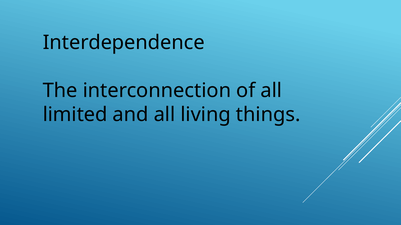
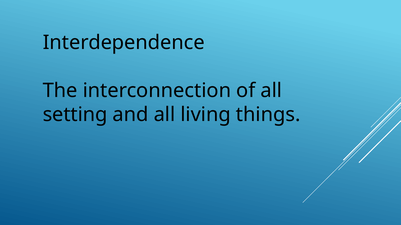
limited: limited -> setting (75, 115)
